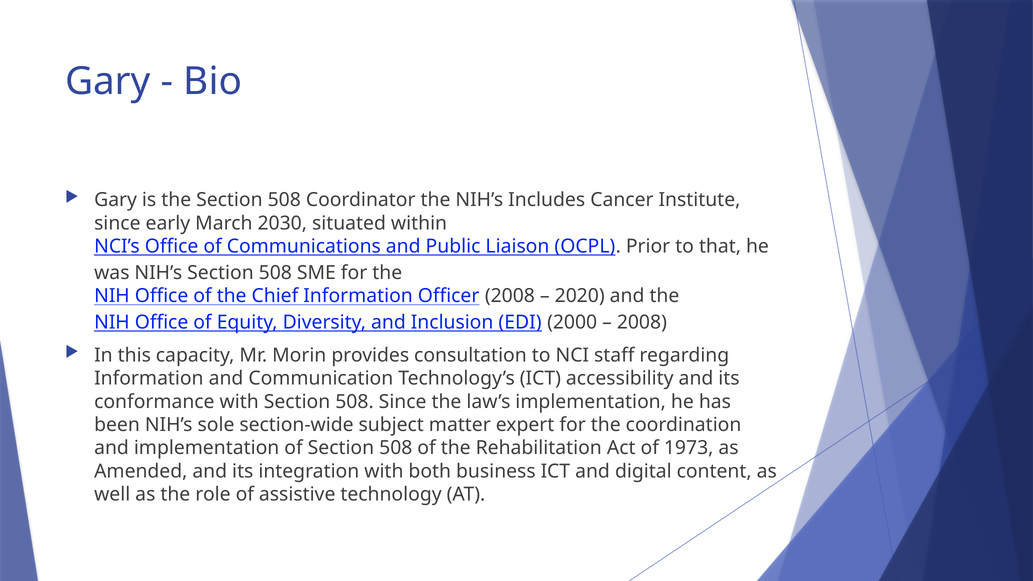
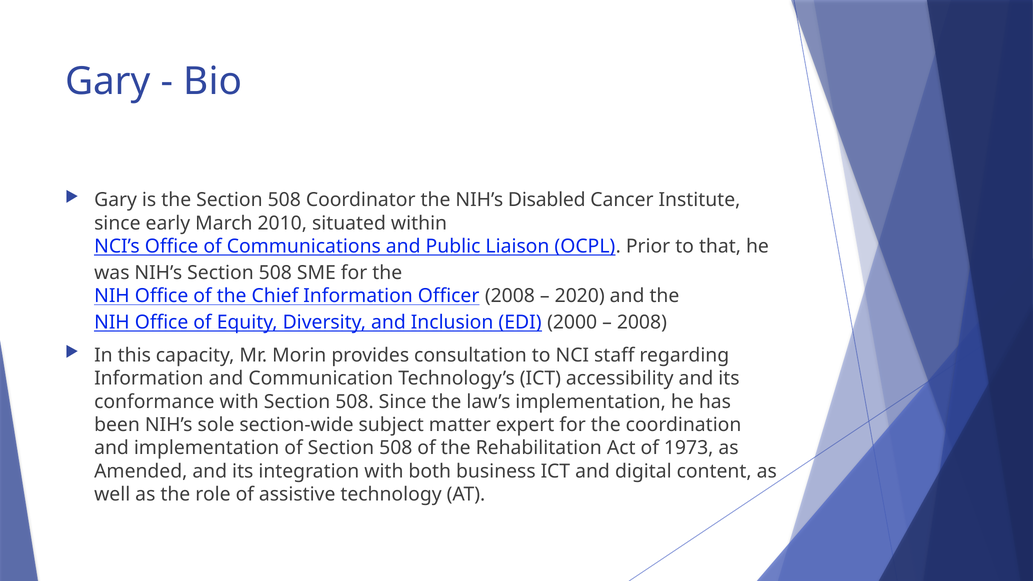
Includes: Includes -> Disabled (547, 200)
2030: 2030 -> 2010 (282, 223)
